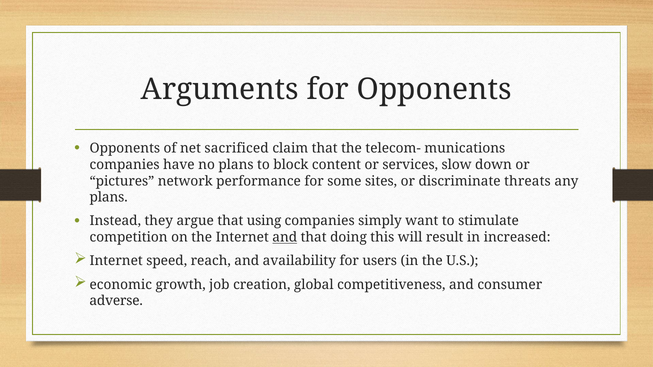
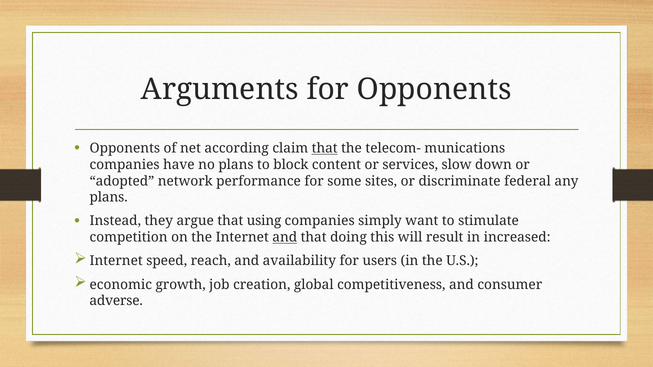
sacrificed: sacrificed -> according (237, 149)
that underline: none -> present (325, 149)
pictures: pictures -> adopted (122, 181)
threats: threats -> federal (528, 181)
